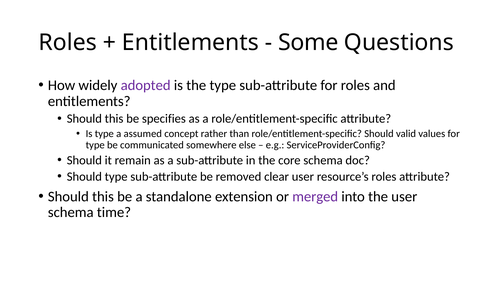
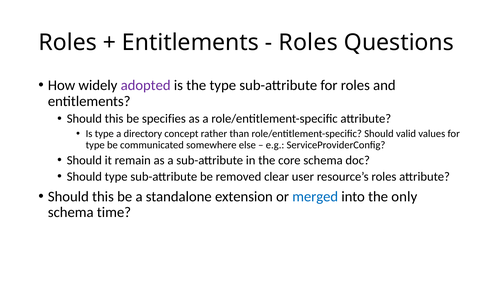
Some: Some -> Roles (308, 42)
assumed: assumed -> directory (143, 134)
merged colour: purple -> blue (315, 196)
the user: user -> only (404, 196)
